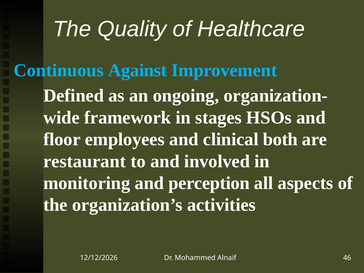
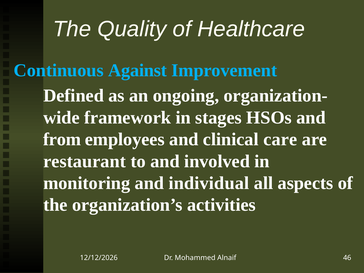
floor: floor -> from (62, 139)
both: both -> care (280, 139)
perception: perception -> individual (209, 183)
